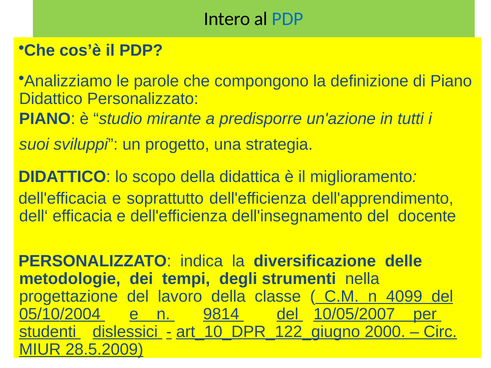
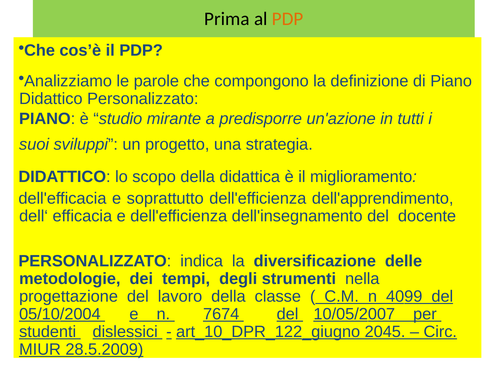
Intero: Intero -> Prima (227, 19)
PDP colour: blue -> orange (288, 19)
9814: 9814 -> 7674 (221, 314)
2000: 2000 -> 2045 (385, 332)
